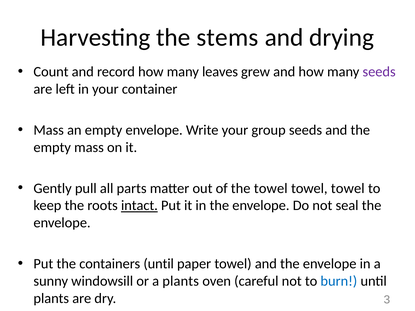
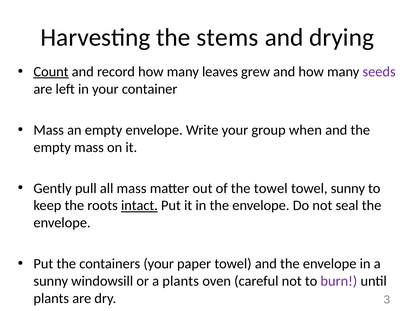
Count underline: none -> present (51, 72)
group seeds: seeds -> when (305, 130)
all parts: parts -> mass (132, 188)
towel: towel -> sunny (348, 188)
containers until: until -> your (159, 264)
burn colour: blue -> purple (339, 281)
